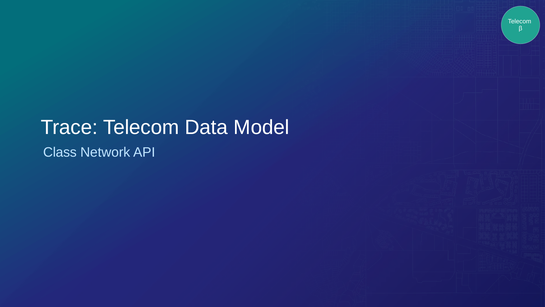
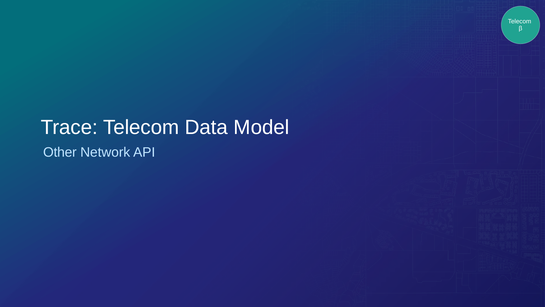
Class: Class -> Other (60, 152)
